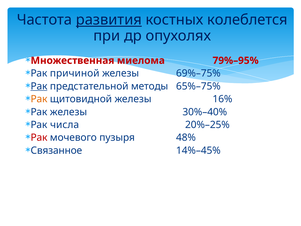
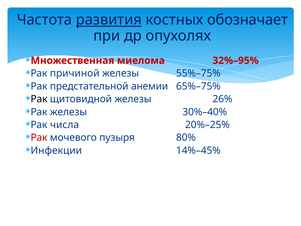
колеблется: колеблется -> обозначает (247, 20)
79%–95%: 79%–95% -> 32%–95% (236, 60)
69%–75%: 69%–75% -> 55%–75% (198, 73)
Рак underline: present -> none (39, 86)
методы: методы -> анемии (150, 86)
Рак colour: orange -> black (39, 99)
16%: 16% -> 26% (222, 99)
48%: 48% -> 80% (186, 137)
Связанное: Связанное -> Инфекции (56, 150)
